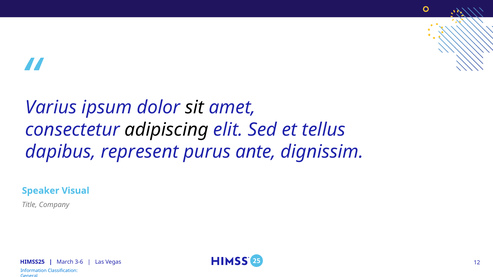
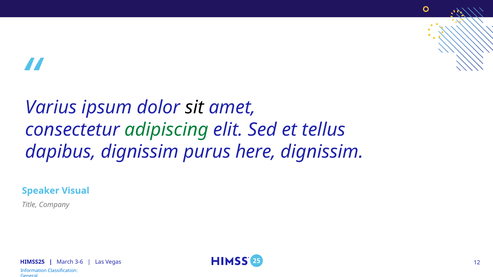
adipiscing colour: black -> green (167, 130)
dapibus represent: represent -> dignissim (140, 152)
ante: ante -> here (256, 152)
